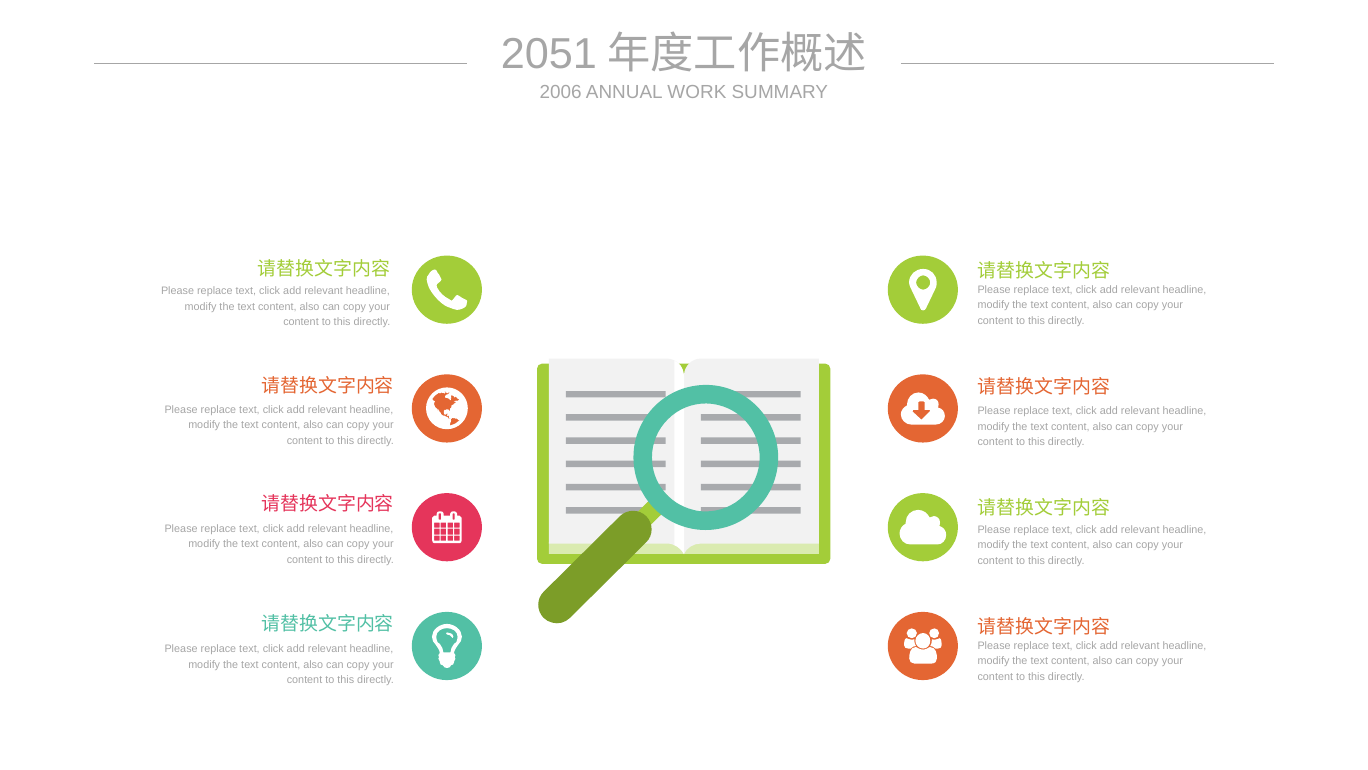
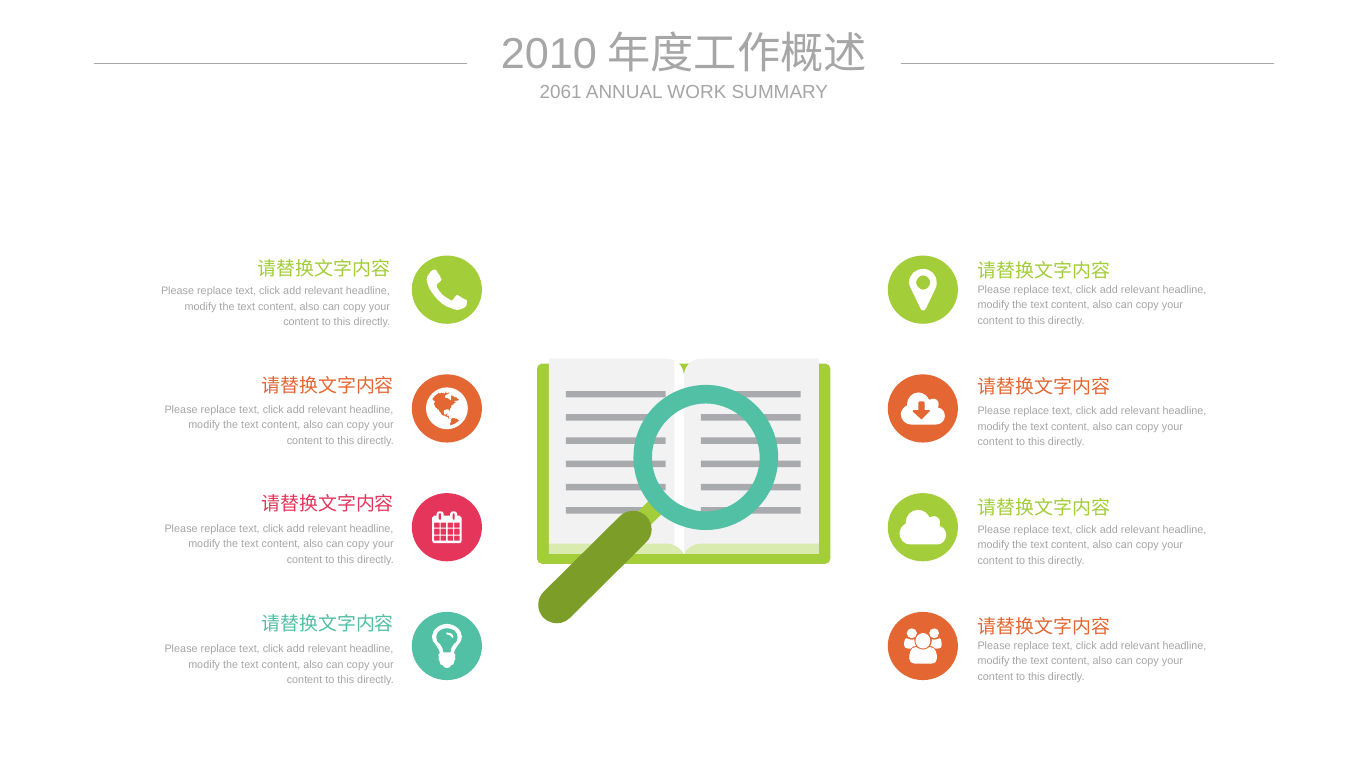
2051: 2051 -> 2010 (549, 54)
2006: 2006 -> 2061 (561, 92)
